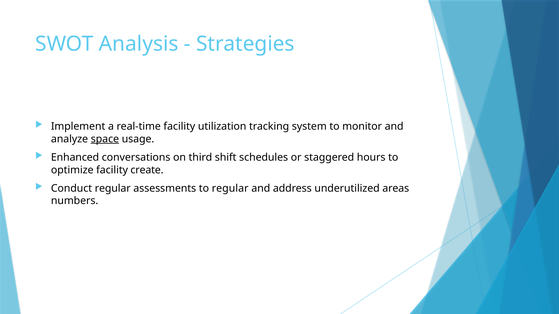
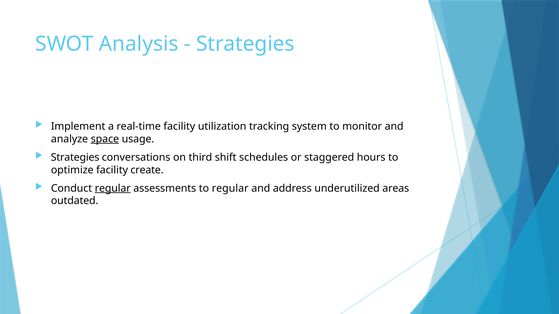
Enhanced: Enhanced -> Strategies (75, 158)
regular underline: none -> present (113, 189)
numbers: numbers -> outdated (75, 201)
